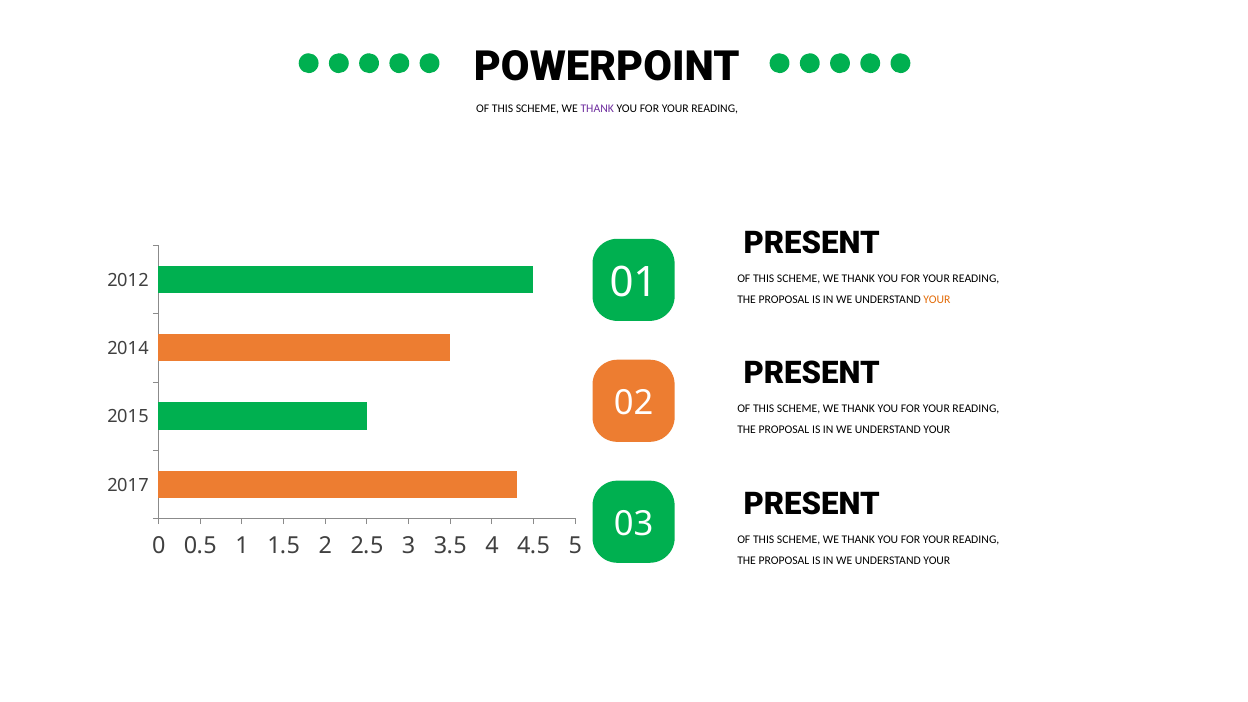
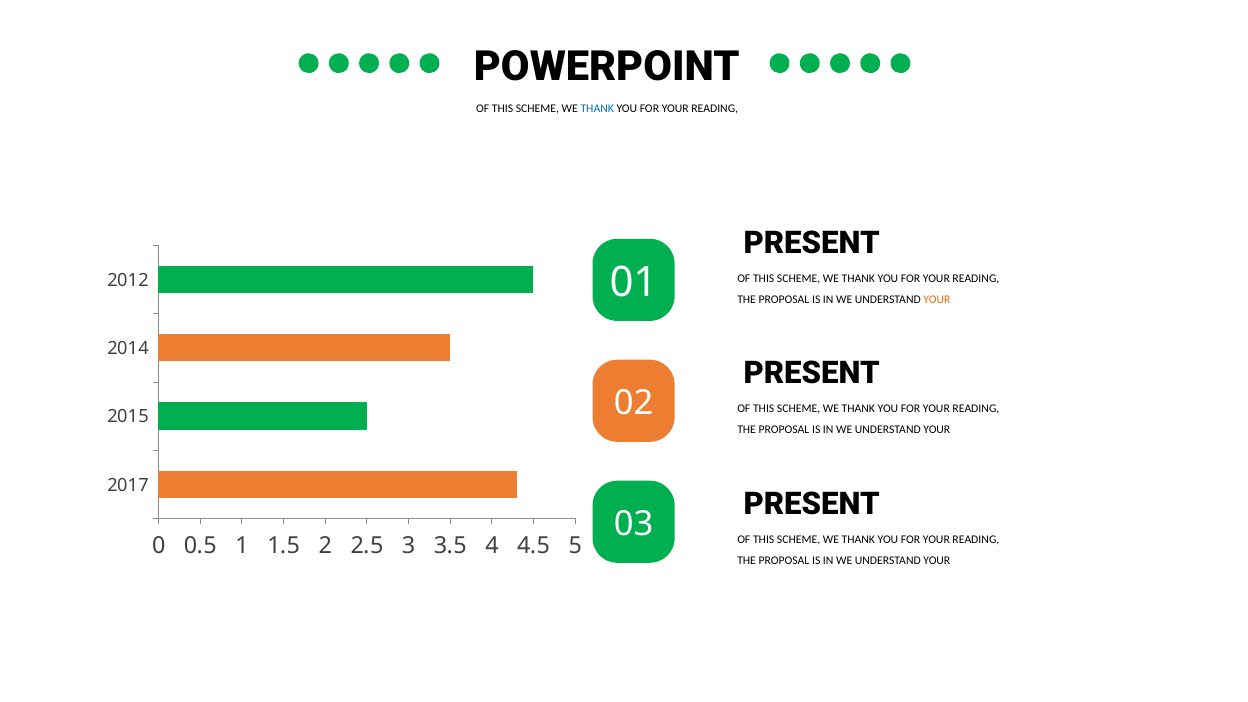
THANK colour: purple -> blue (597, 109)
